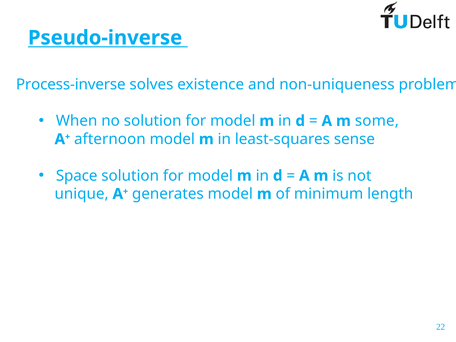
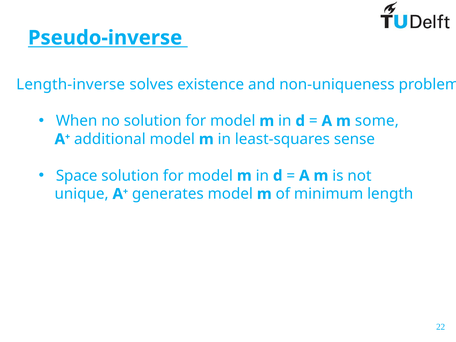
Process-inverse: Process-inverse -> Length-inverse (71, 84)
afternoon: afternoon -> additional (110, 139)
